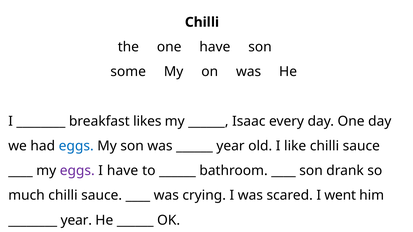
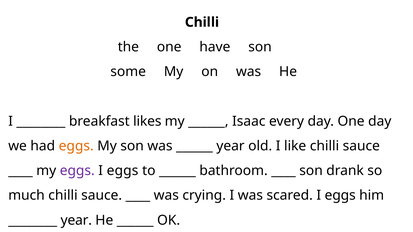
eggs colour: blue -> orange (76, 146)
have: have -> eggs (123, 171)
scared I went: went -> eggs (340, 196)
